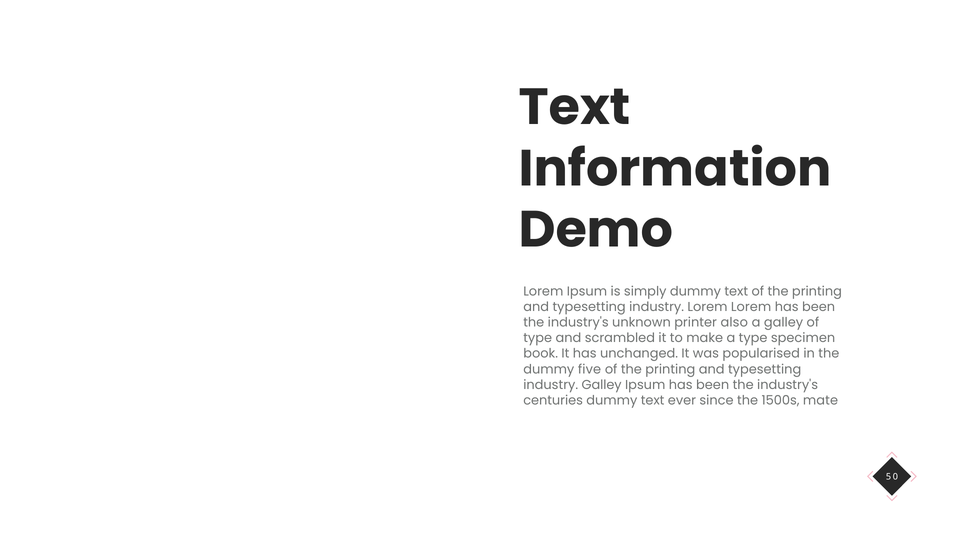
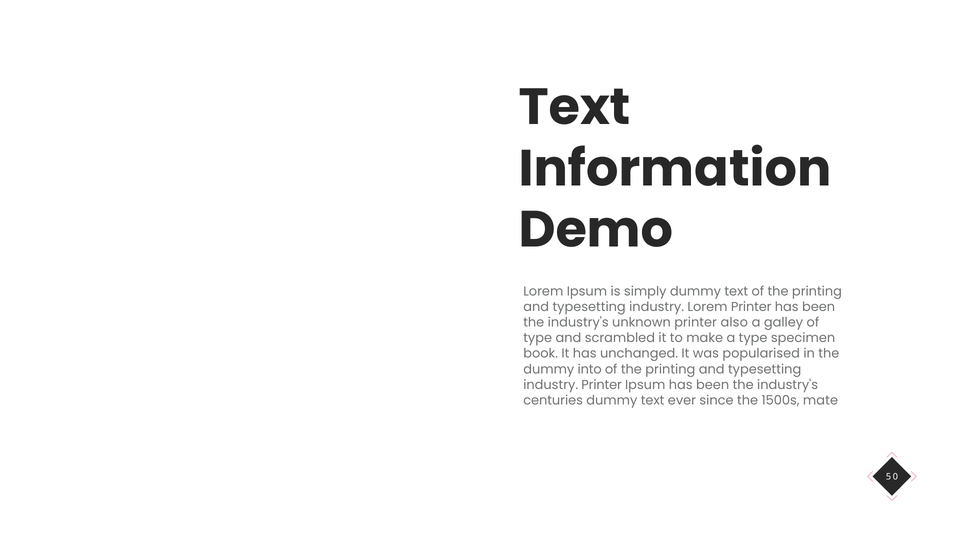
Lorem Lorem: Lorem -> Printer (751, 307)
five: five -> into (590, 369)
industry Galley: Galley -> Printer (602, 385)
